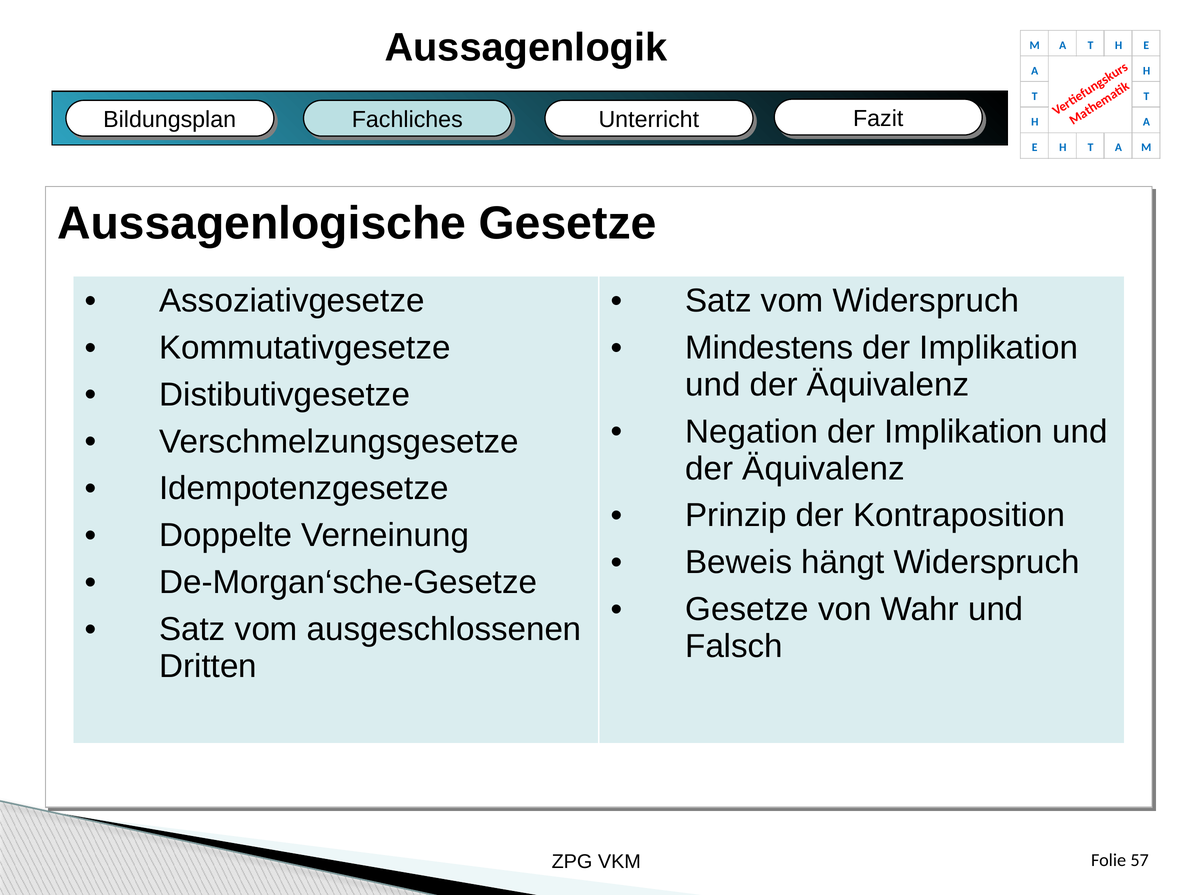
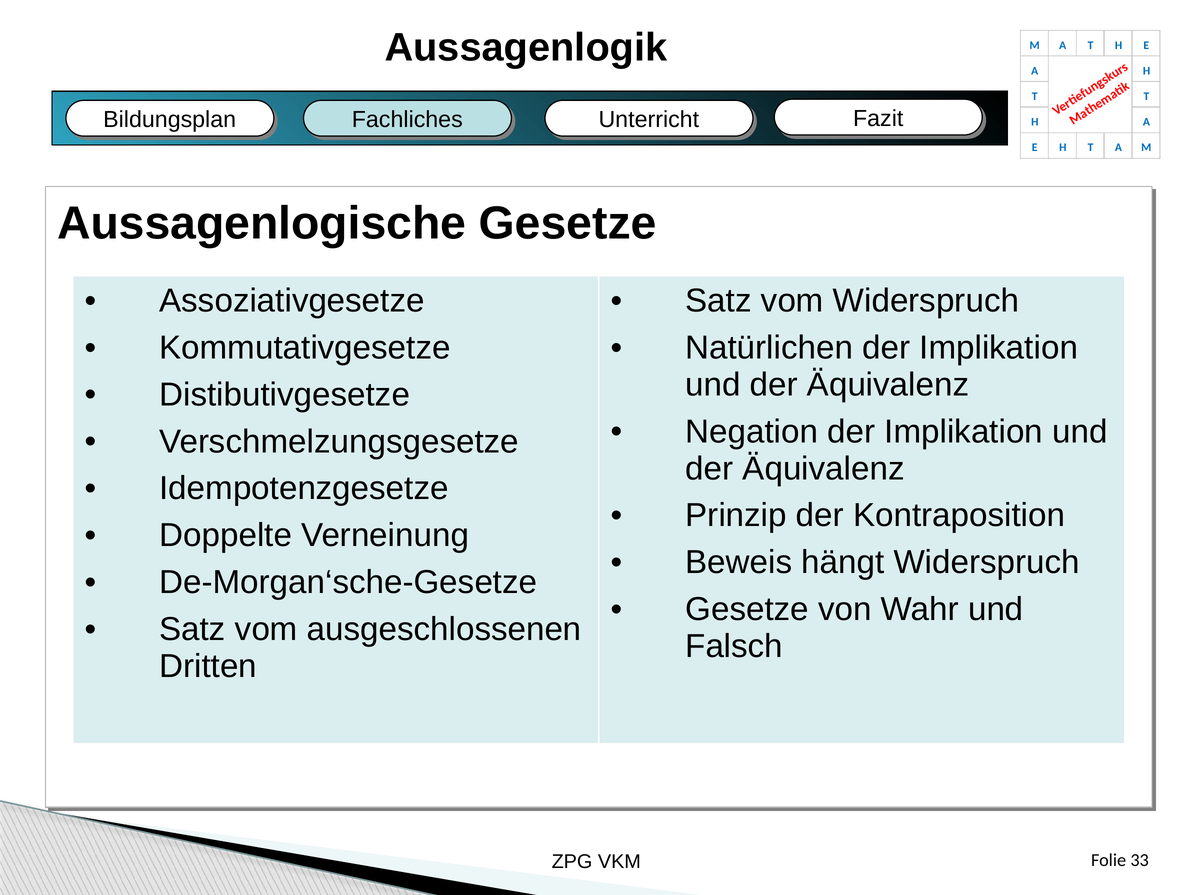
Mindestens: Mindestens -> Natürlichen (769, 348)
57: 57 -> 33 (1140, 860)
